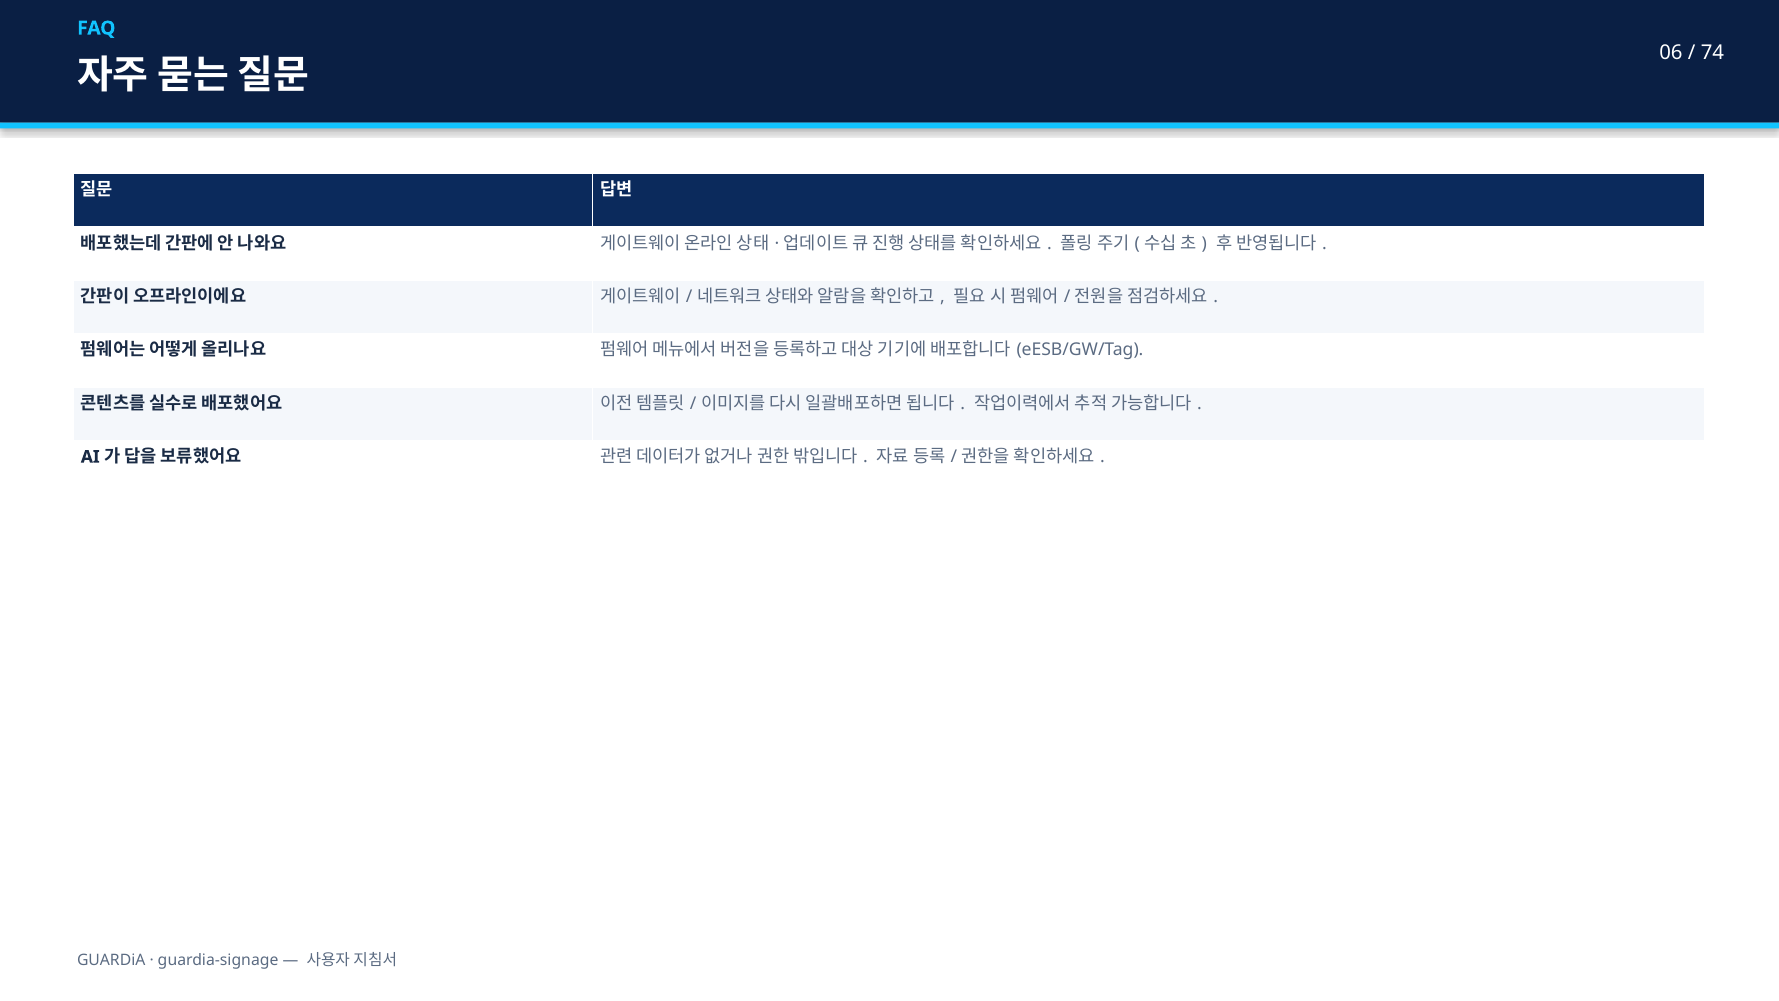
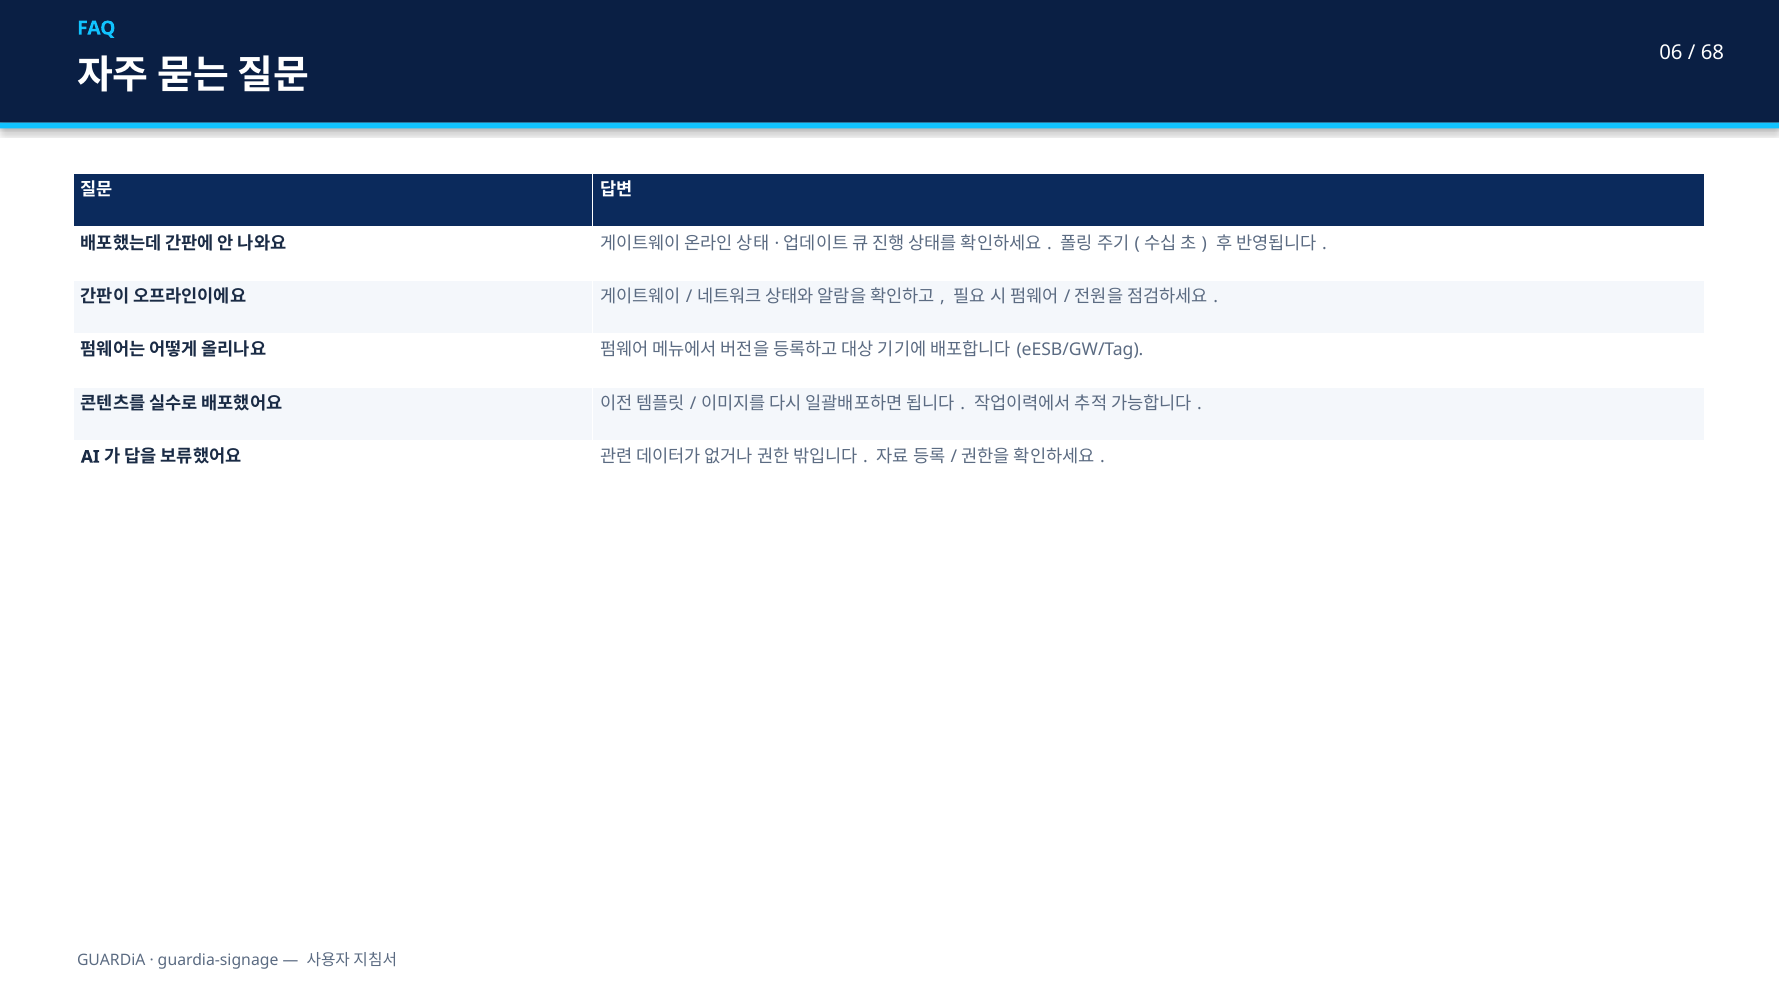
74: 74 -> 68 (1712, 53)
